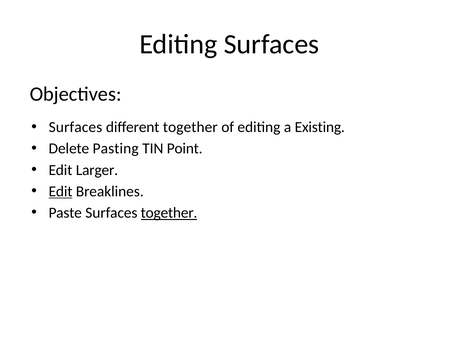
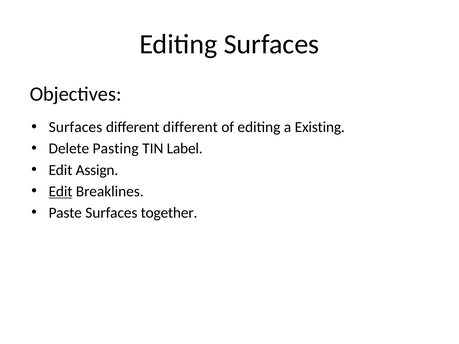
different together: together -> different (190, 127)
Point: Point -> Label (185, 149)
Larger: Larger -> Assign (97, 170)
together underline: present -> none (169, 213)
